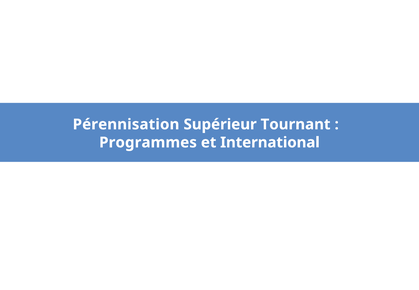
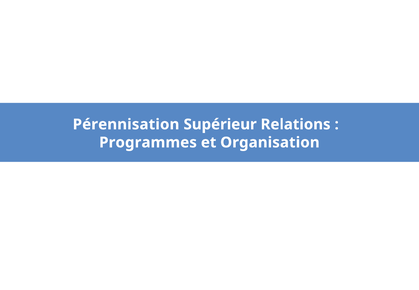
Tournant: Tournant -> Relations (296, 124)
International: International -> Organisation (270, 143)
